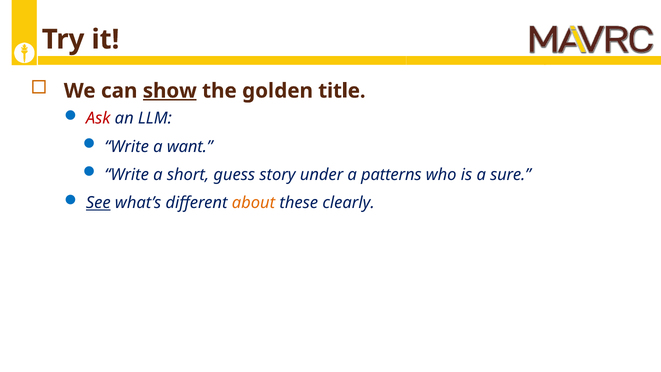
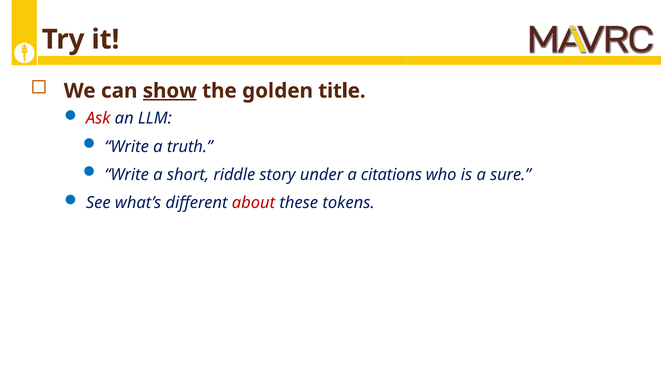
want: want -> truth (190, 147)
guess: guess -> riddle (234, 175)
patterns: patterns -> citations (391, 175)
See underline: present -> none (98, 203)
about colour: orange -> red (253, 203)
clearly: clearly -> tokens (349, 203)
